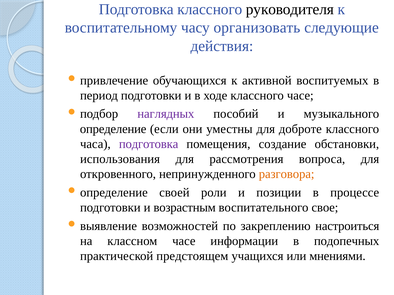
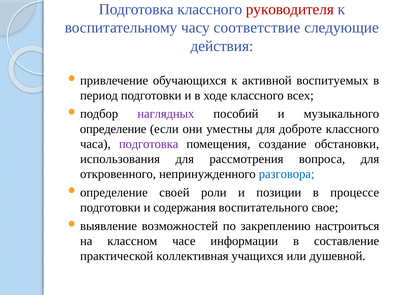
руководителя colour: black -> red (290, 9)
организовать: организовать -> соответствие (257, 28)
классного часе: часе -> всех (300, 96)
разговора colour: orange -> blue (287, 174)
возрастным: возрастным -> содержания (185, 208)
подопечных: подопечных -> составление (347, 241)
предстоящем: предстоящем -> коллективная (192, 256)
мнениями: мнениями -> душевной (337, 256)
